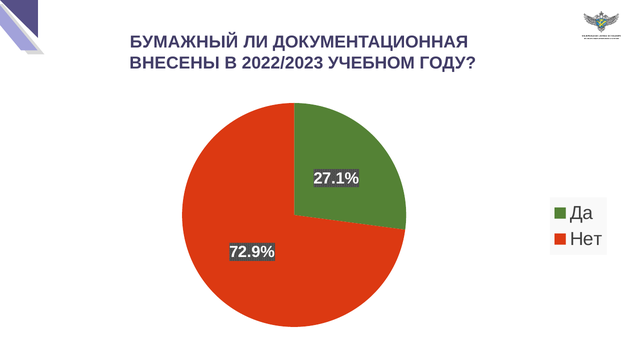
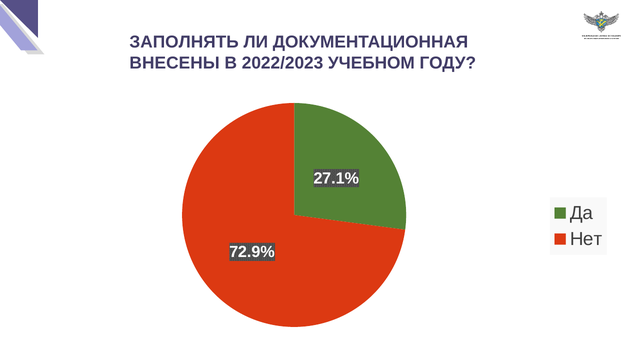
БУМАЖНЫЙ: БУМАЖНЫЙ -> ЗАПОЛНЯТЬ (184, 42)
